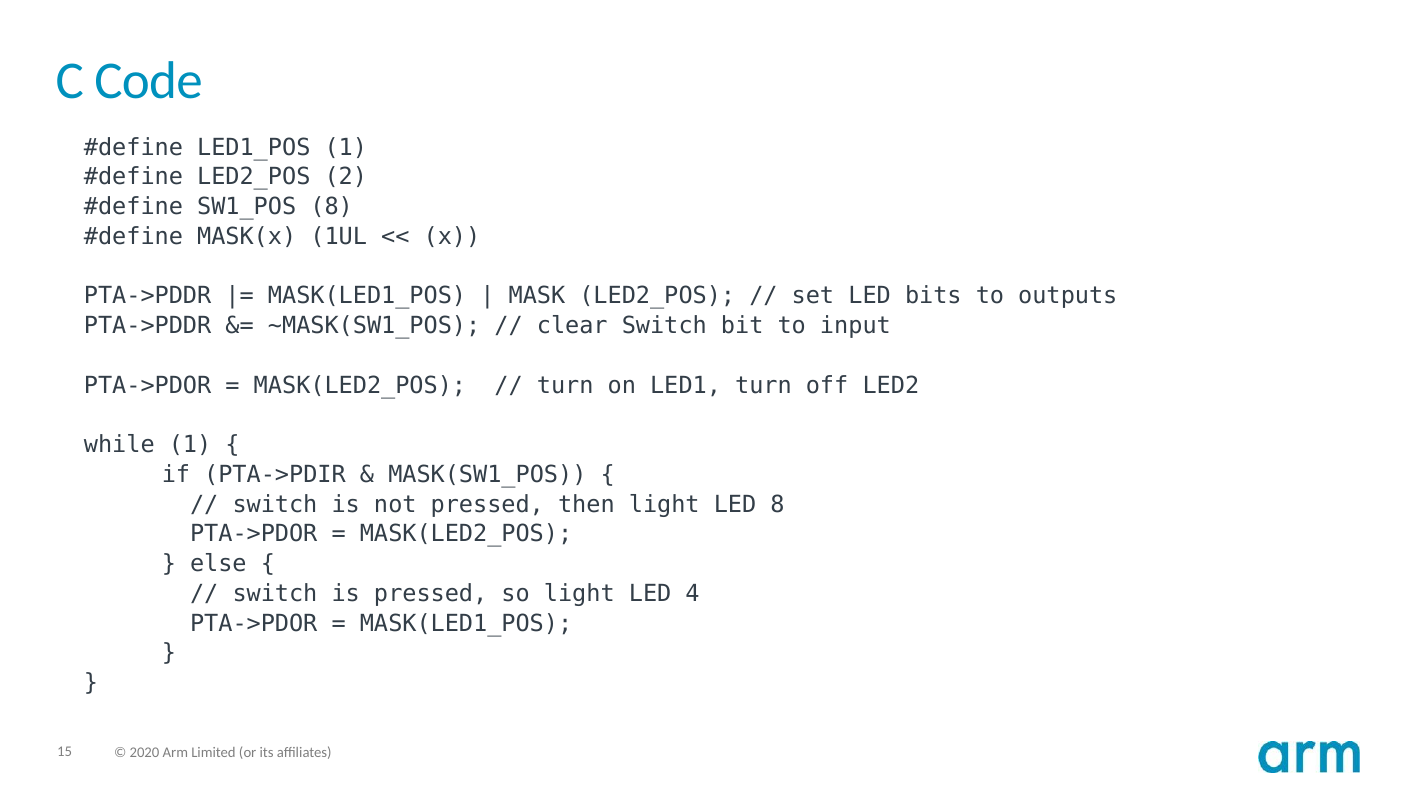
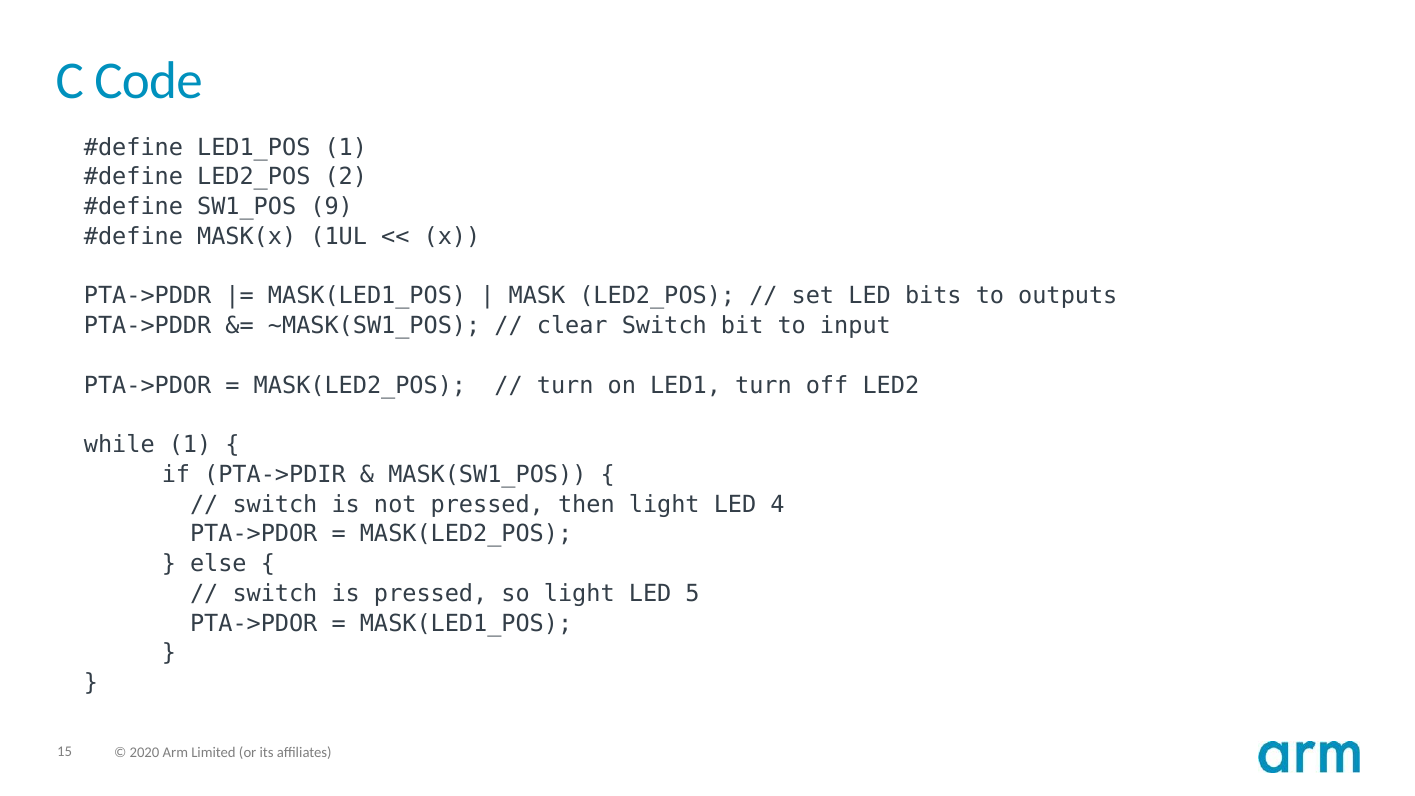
SW1_POS 8: 8 -> 9 (332, 207)
LED 8: 8 -> 4 (777, 504)
4: 4 -> 5 (693, 593)
